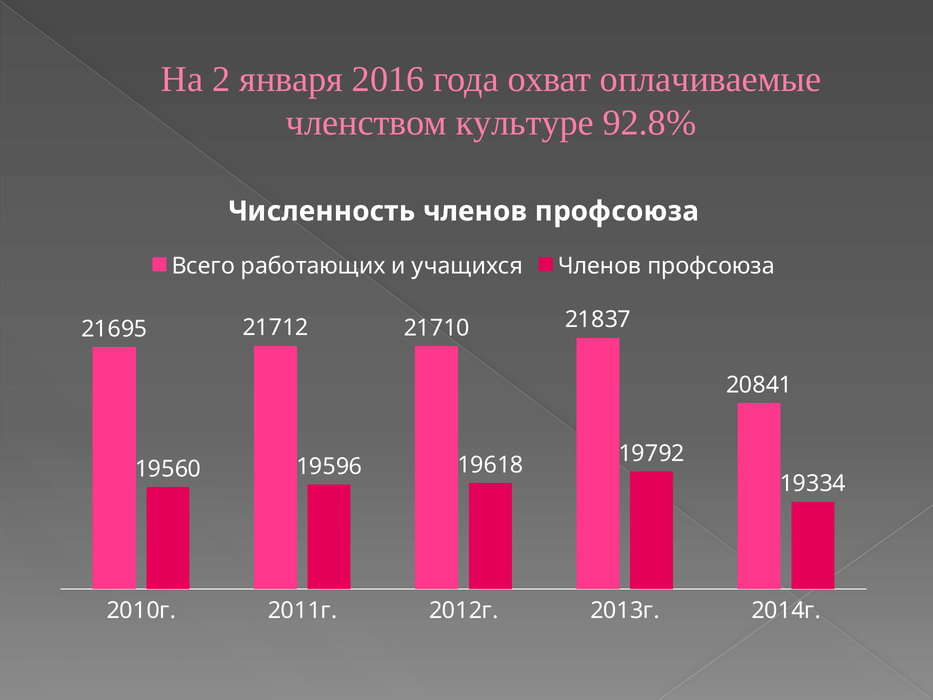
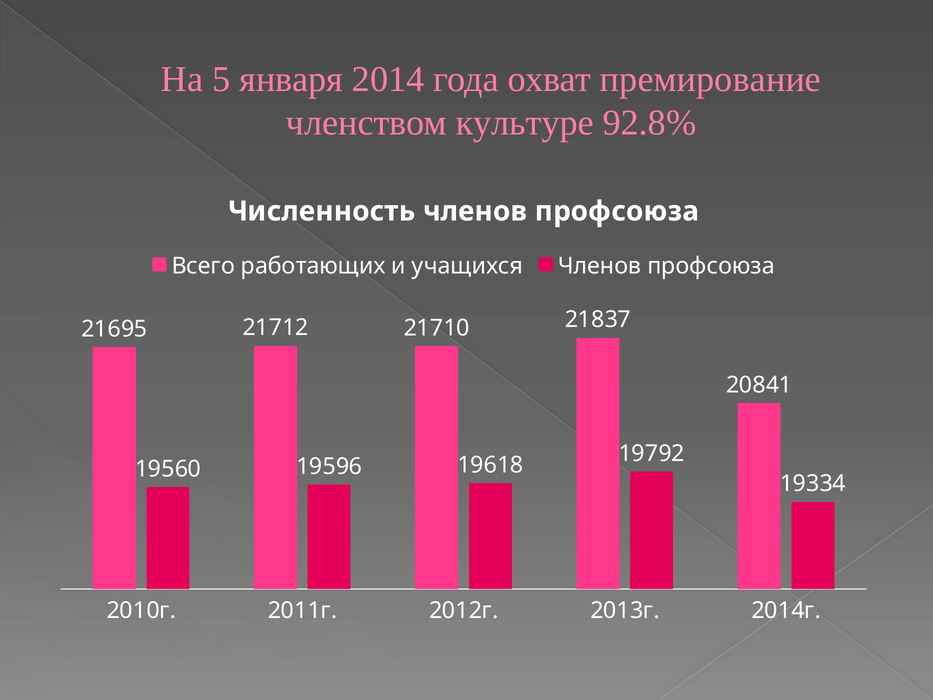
2: 2 -> 5 (221, 79)
2016: 2016 -> 2014 (388, 79)
оплачиваемые: оплачиваемые -> премирование (711, 79)
